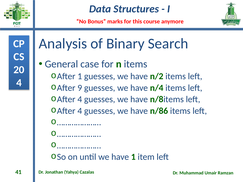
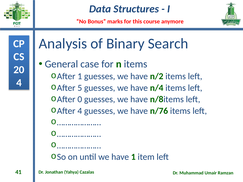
9: 9 -> 5 (80, 88)
4: 4 -> 0 (80, 99)
n/86: n/86 -> n/76 (159, 111)
